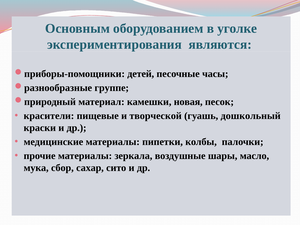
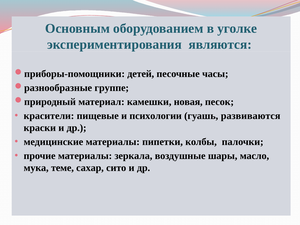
творческой: творческой -> психологии (156, 116)
дошкольный: дошкольный -> развиваются (251, 116)
сбор: сбор -> теме (62, 168)
